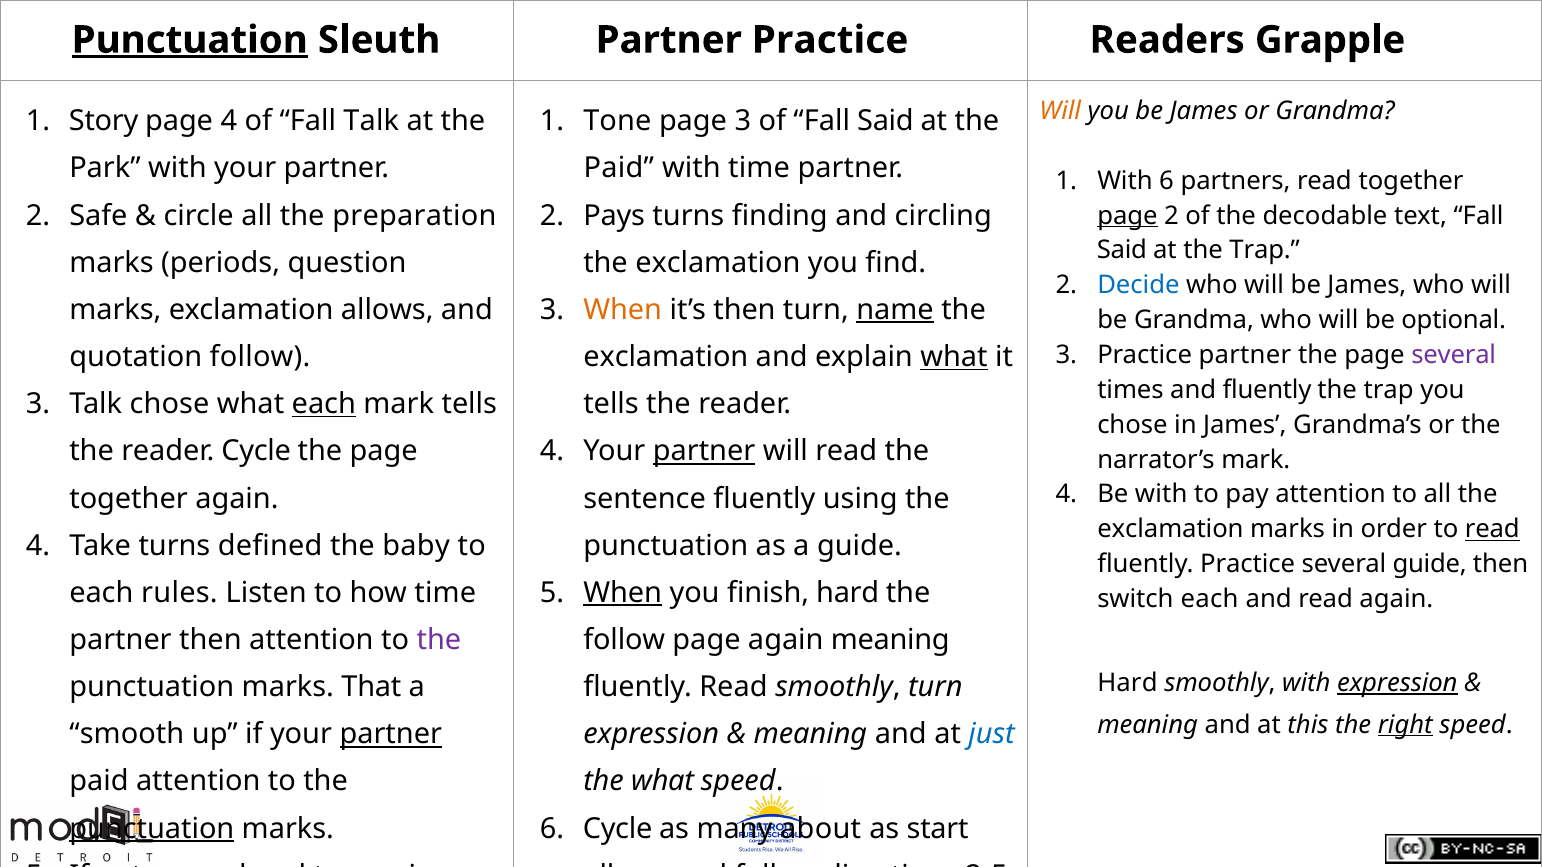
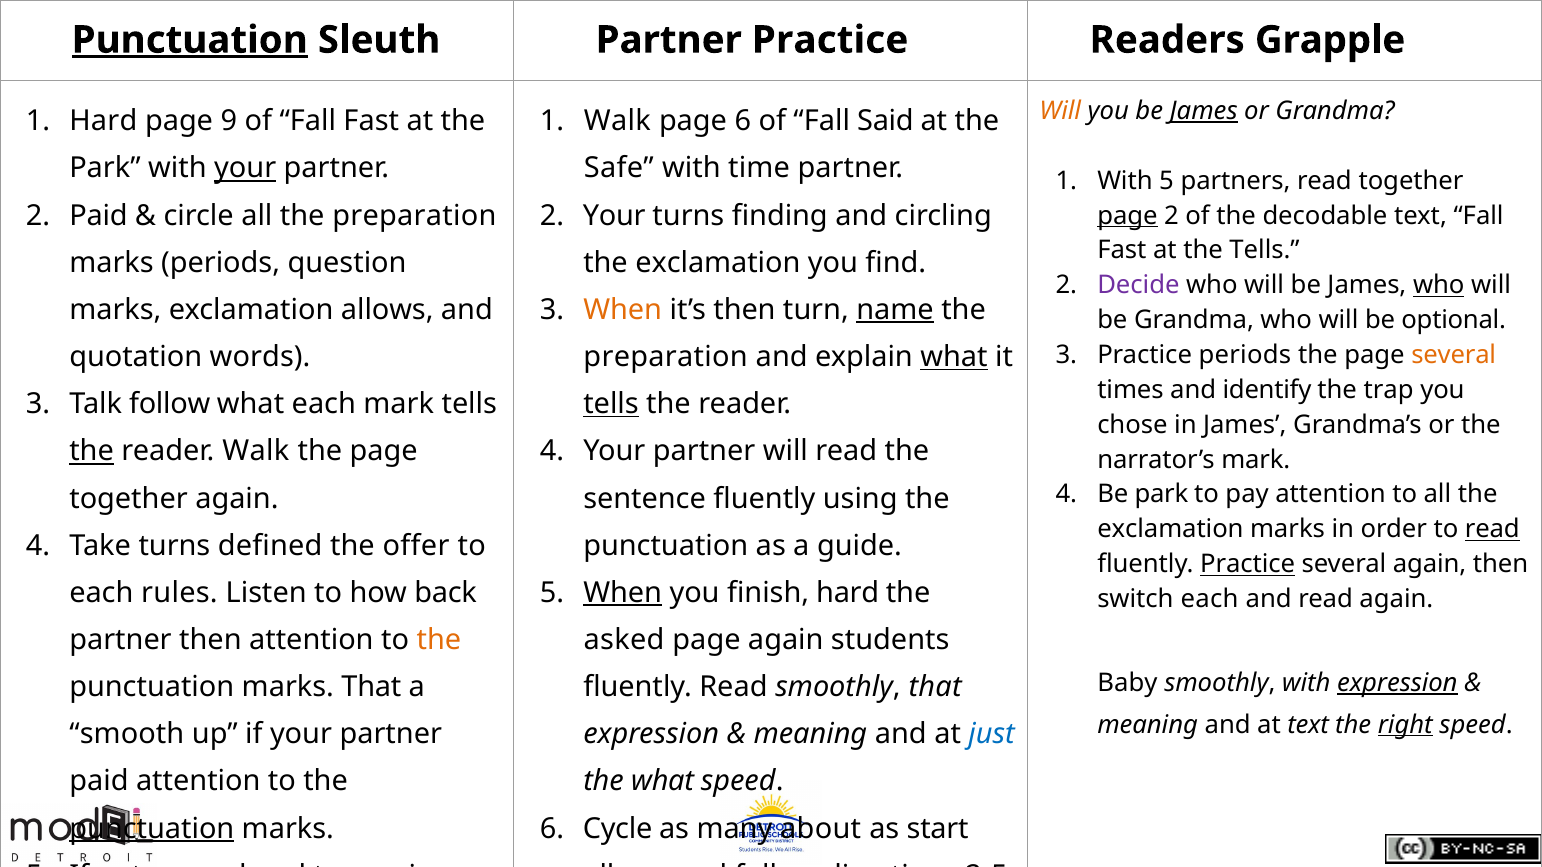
James underline: none -> present (1204, 111)
Story: Story -> Hard (103, 121)
page 4: 4 -> 9 (229, 121)
of Fall Talk: Talk -> Fast (371, 121)
Tone: Tone -> Walk (617, 121)
page 3: 3 -> 6 (743, 121)
your underline: none -> present (245, 168)
Paid: Paid -> Safe (619, 168)
With 6: 6 -> 5 (1167, 181)
2 Safe: Safe -> Paid (98, 216)
2 Pays: Pays -> Your (614, 216)
Said: Said -> Fast (1122, 251)
at the Trap: Trap -> Tells (1265, 251)
Decide colour: blue -> purple (1138, 285)
who underline: none -> present (1439, 285)
Practice partner: partner -> periods (1245, 355)
several colour: purple -> orange (1454, 355)
quotation follow: follow -> words (260, 357)
exclamation: exclamation -> preparation (666, 357)
and fluently: fluently -> identify (1267, 390)
Talk chose: chose -> follow (170, 404)
each underline: present -> none (324, 404)
tells underline: none -> present (611, 404)
the underline: none -> present (92, 452)
reader Cycle: Cycle -> Walk (256, 452)
partner underline: present -> none (704, 452)
Be with: with -> park (1161, 495)
baby: baby -> offer (416, 546)
Practice underline: none -> present (1248, 564)
several guide: guide -> again (1430, 564)
how time: time -> back (446, 593)
the colour: purple -> orange (439, 640)
follow: follow -> asked (624, 640)
again meaning: meaning -> students (890, 640)
Hard: Hard -> Baby (1127, 683)
smoothly turn: turn -> that (935, 687)
at this: this -> text (1308, 725)
partner underline: present -> none (391, 735)
